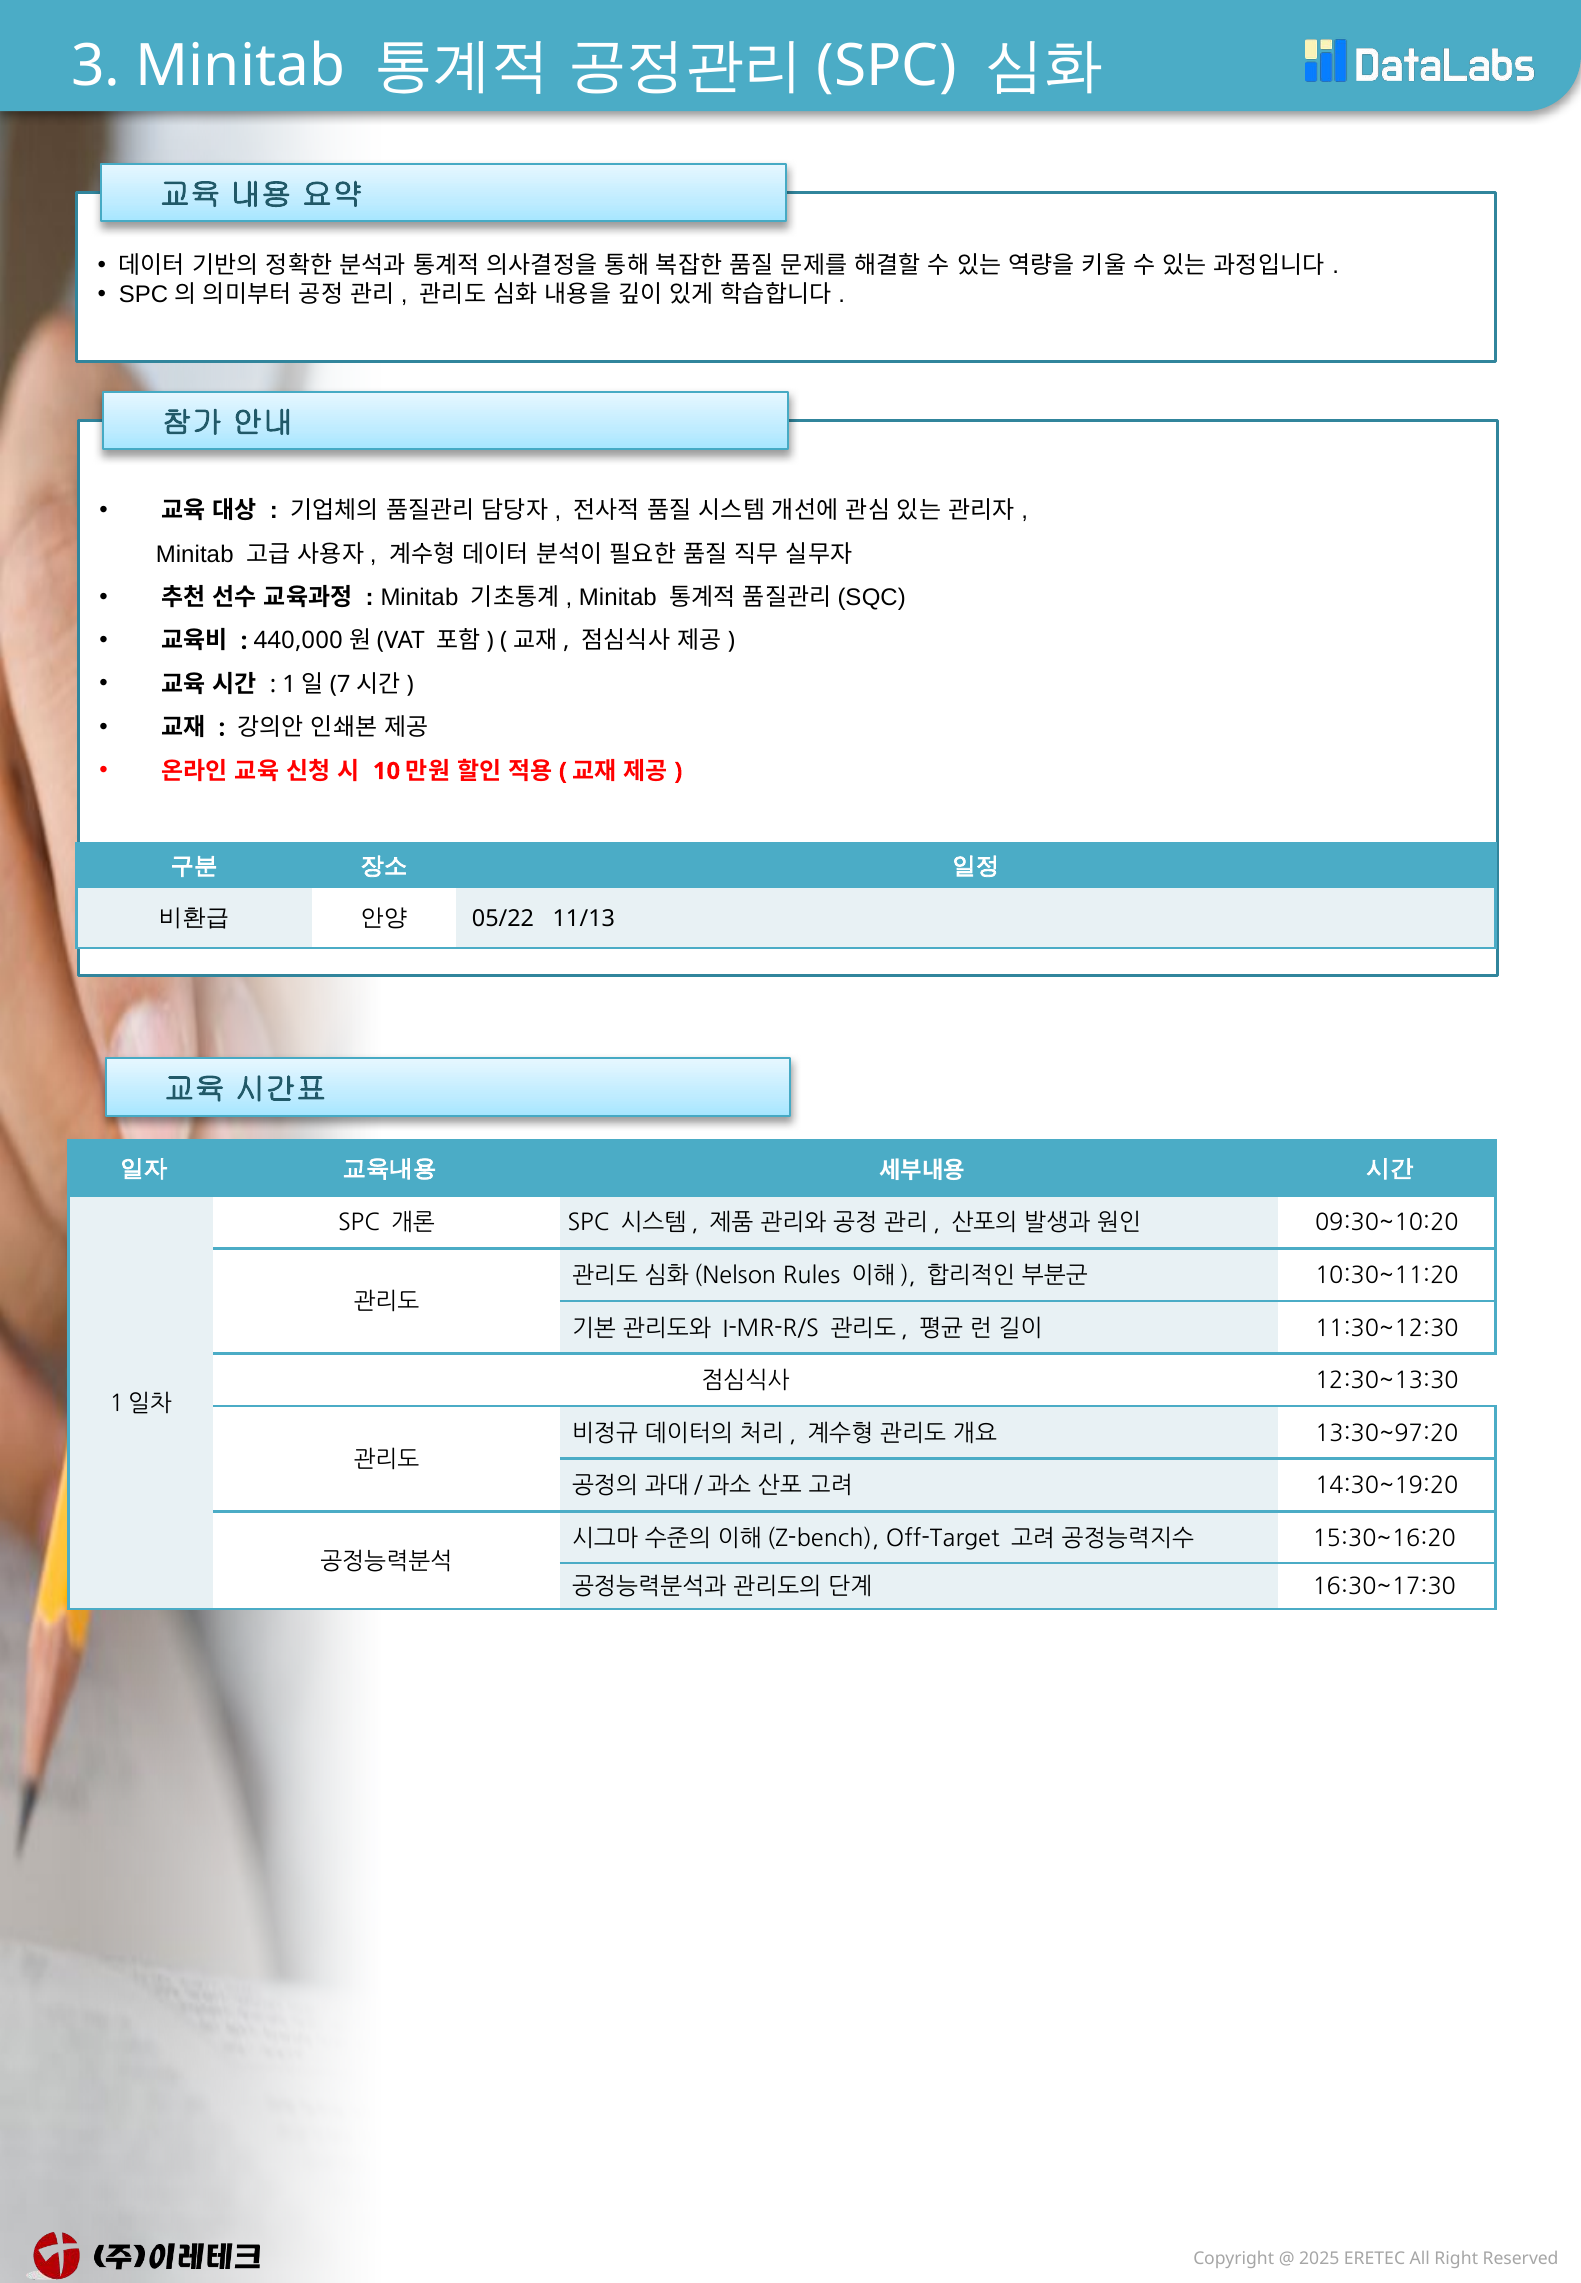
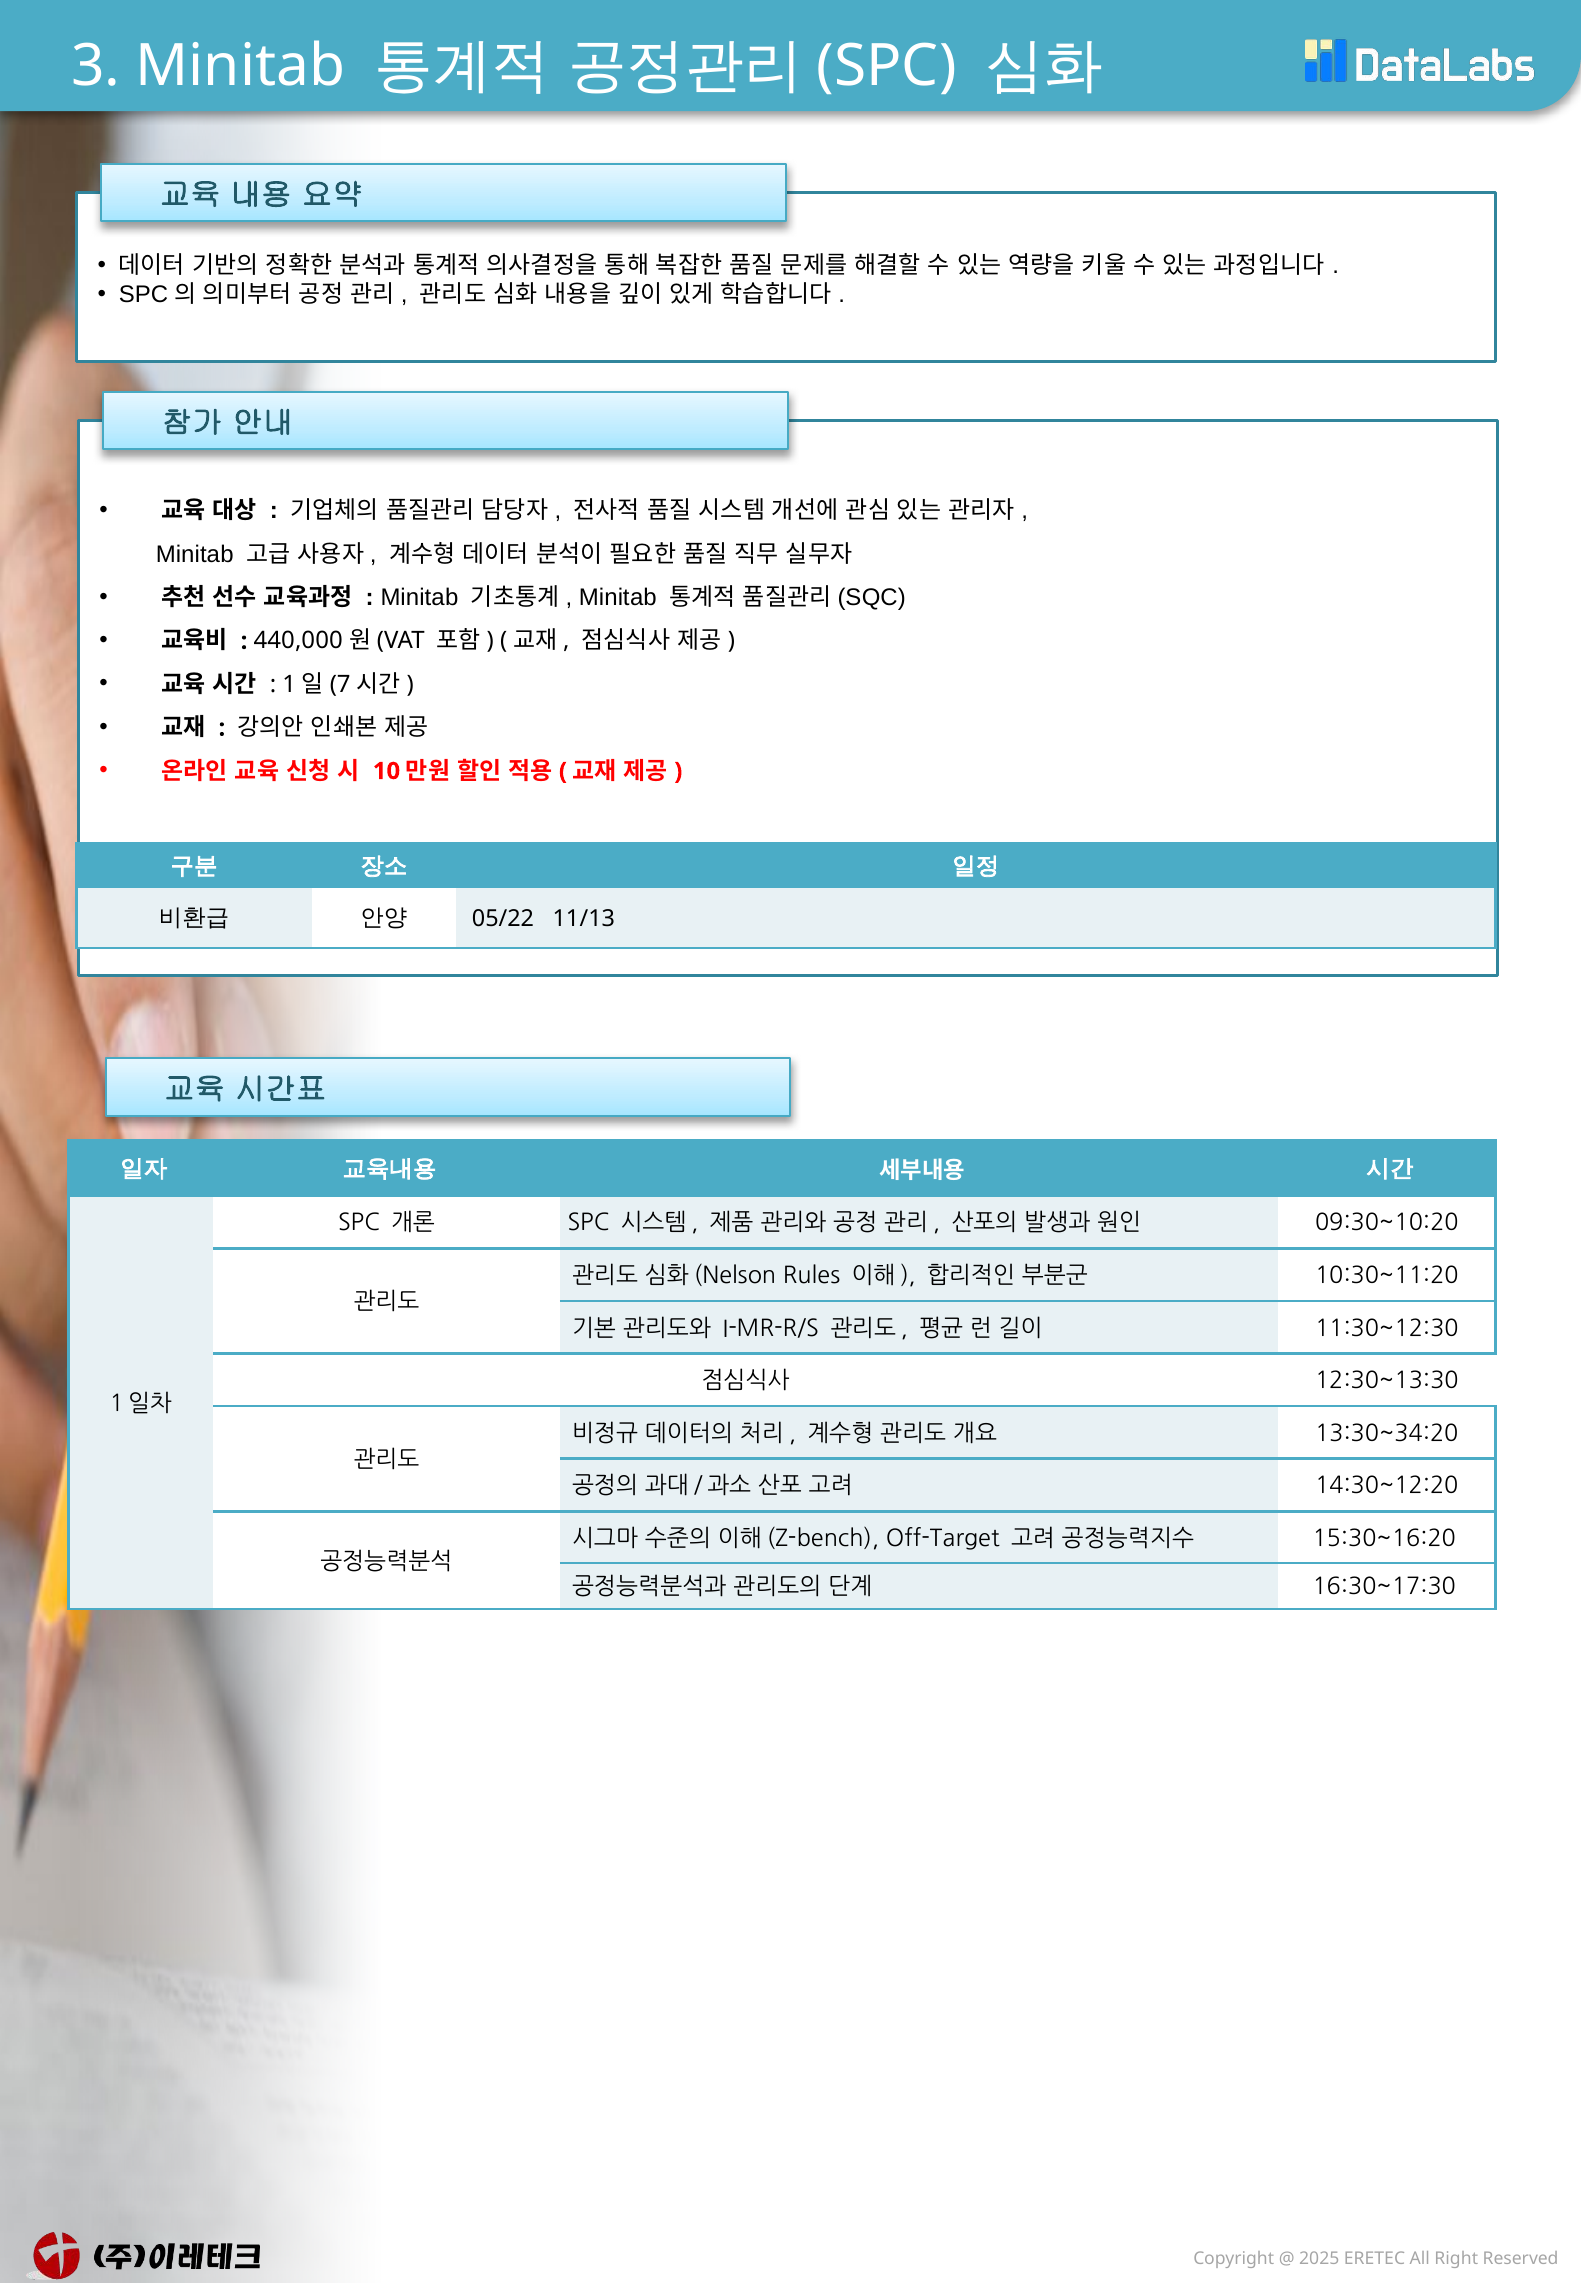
13:30~97:20: 13:30~97:20 -> 13:30~34:20 (1387, 1434)
14:30~19:20: 14:30~19:20 -> 14:30~12:20 (1387, 1487)
